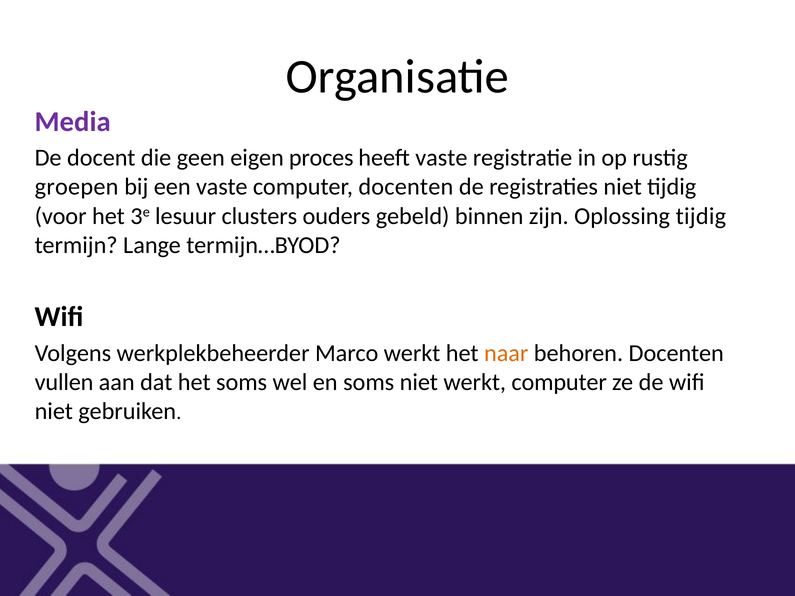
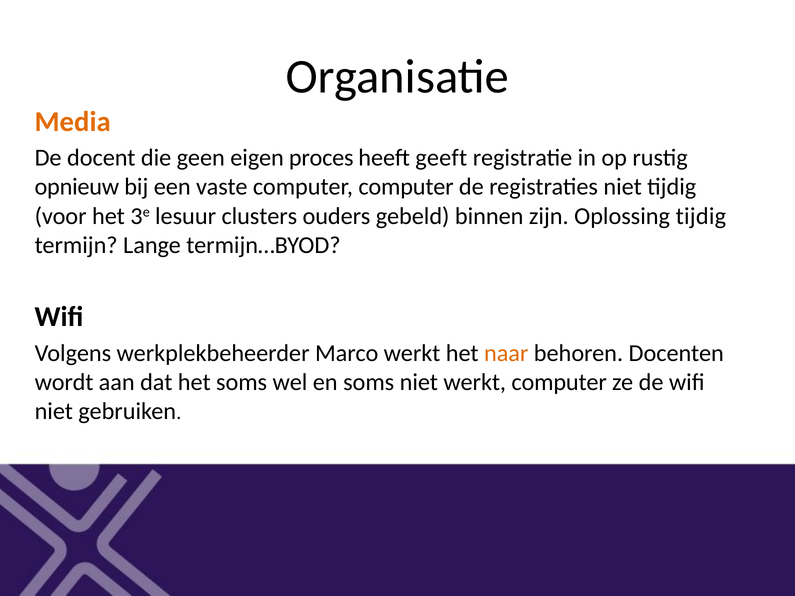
Media colour: purple -> orange (73, 122)
heeft vaste: vaste -> geeft (441, 158)
groepen: groepen -> opnieuw (77, 187)
computer docenten: docenten -> computer (406, 187)
vullen: vullen -> wordt (64, 383)
